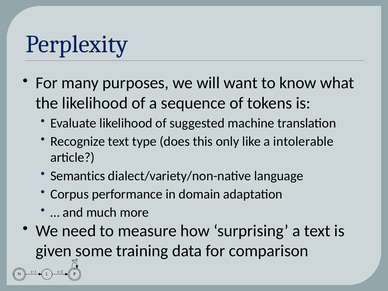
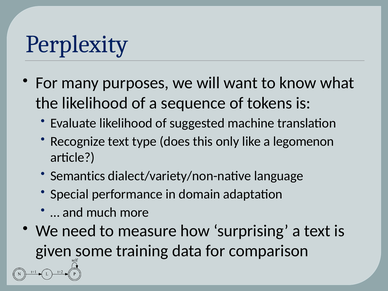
intolerable: intolerable -> legomenon (304, 141)
Corpus: Corpus -> Special (70, 194)
